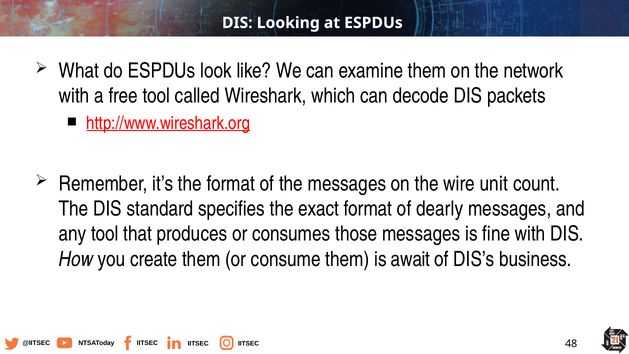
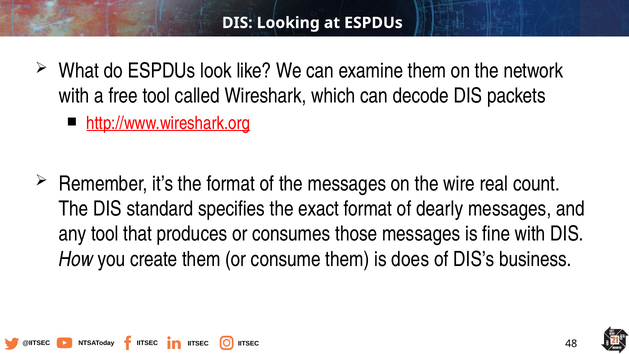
unit: unit -> real (494, 183)
await: await -> does (410, 259)
